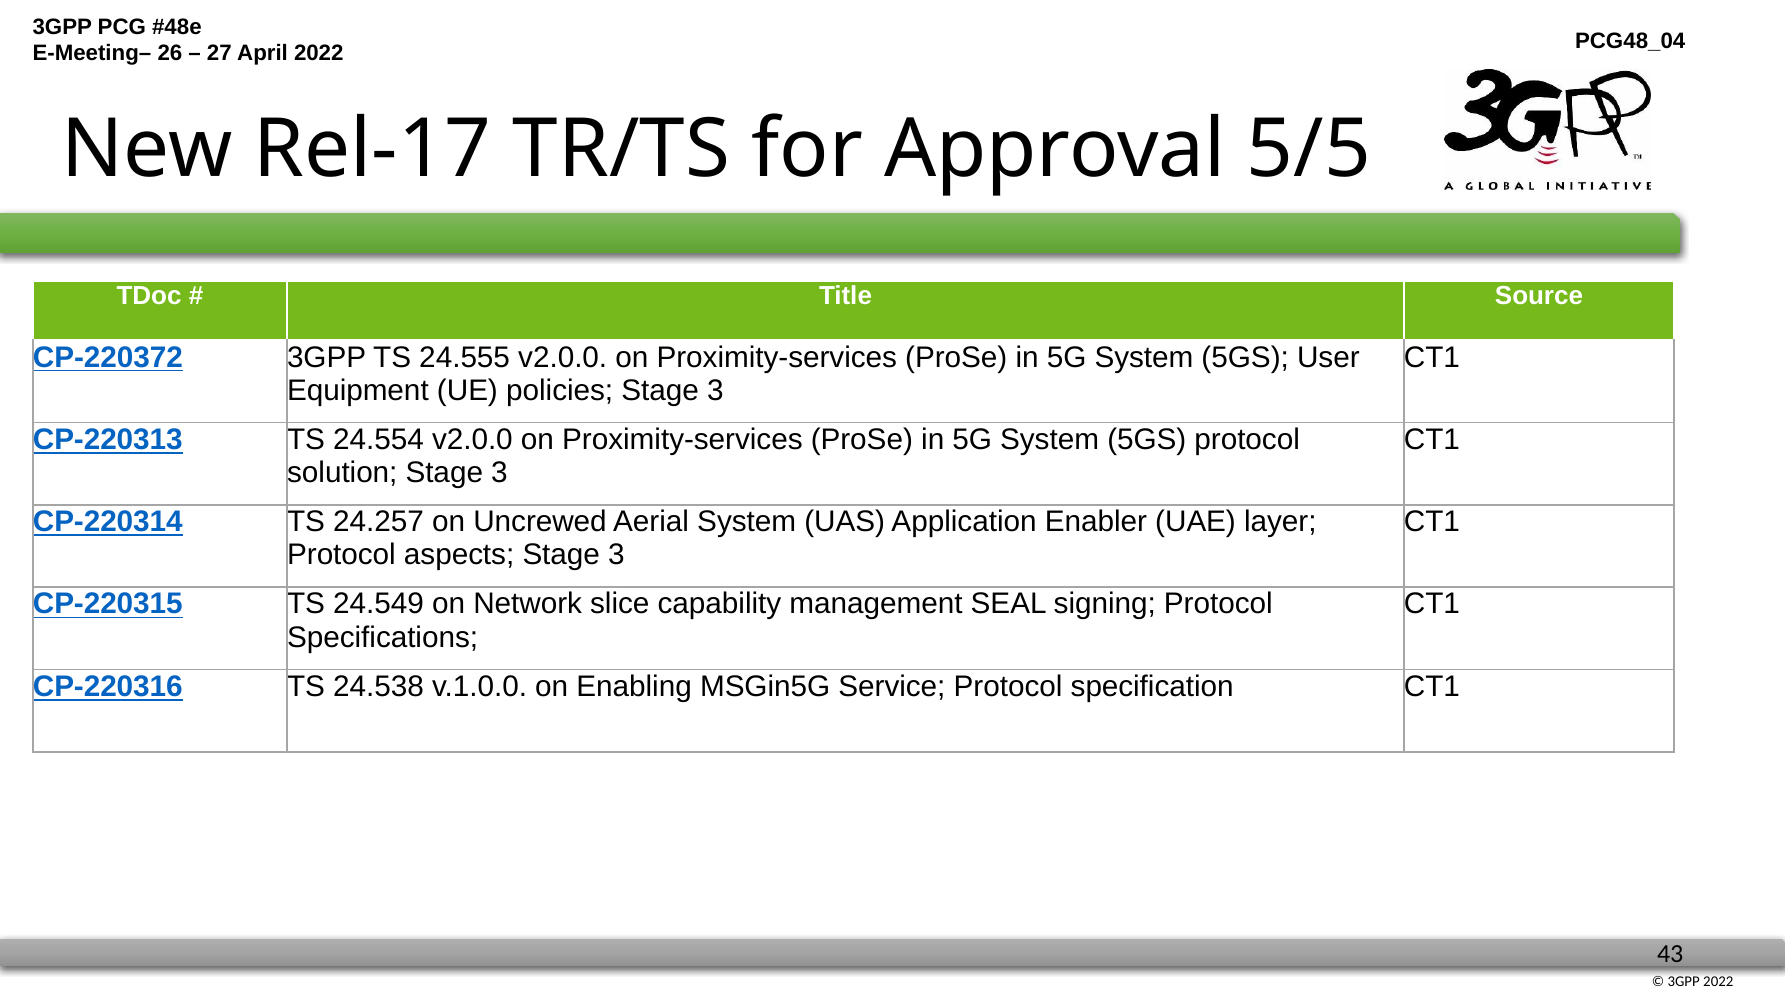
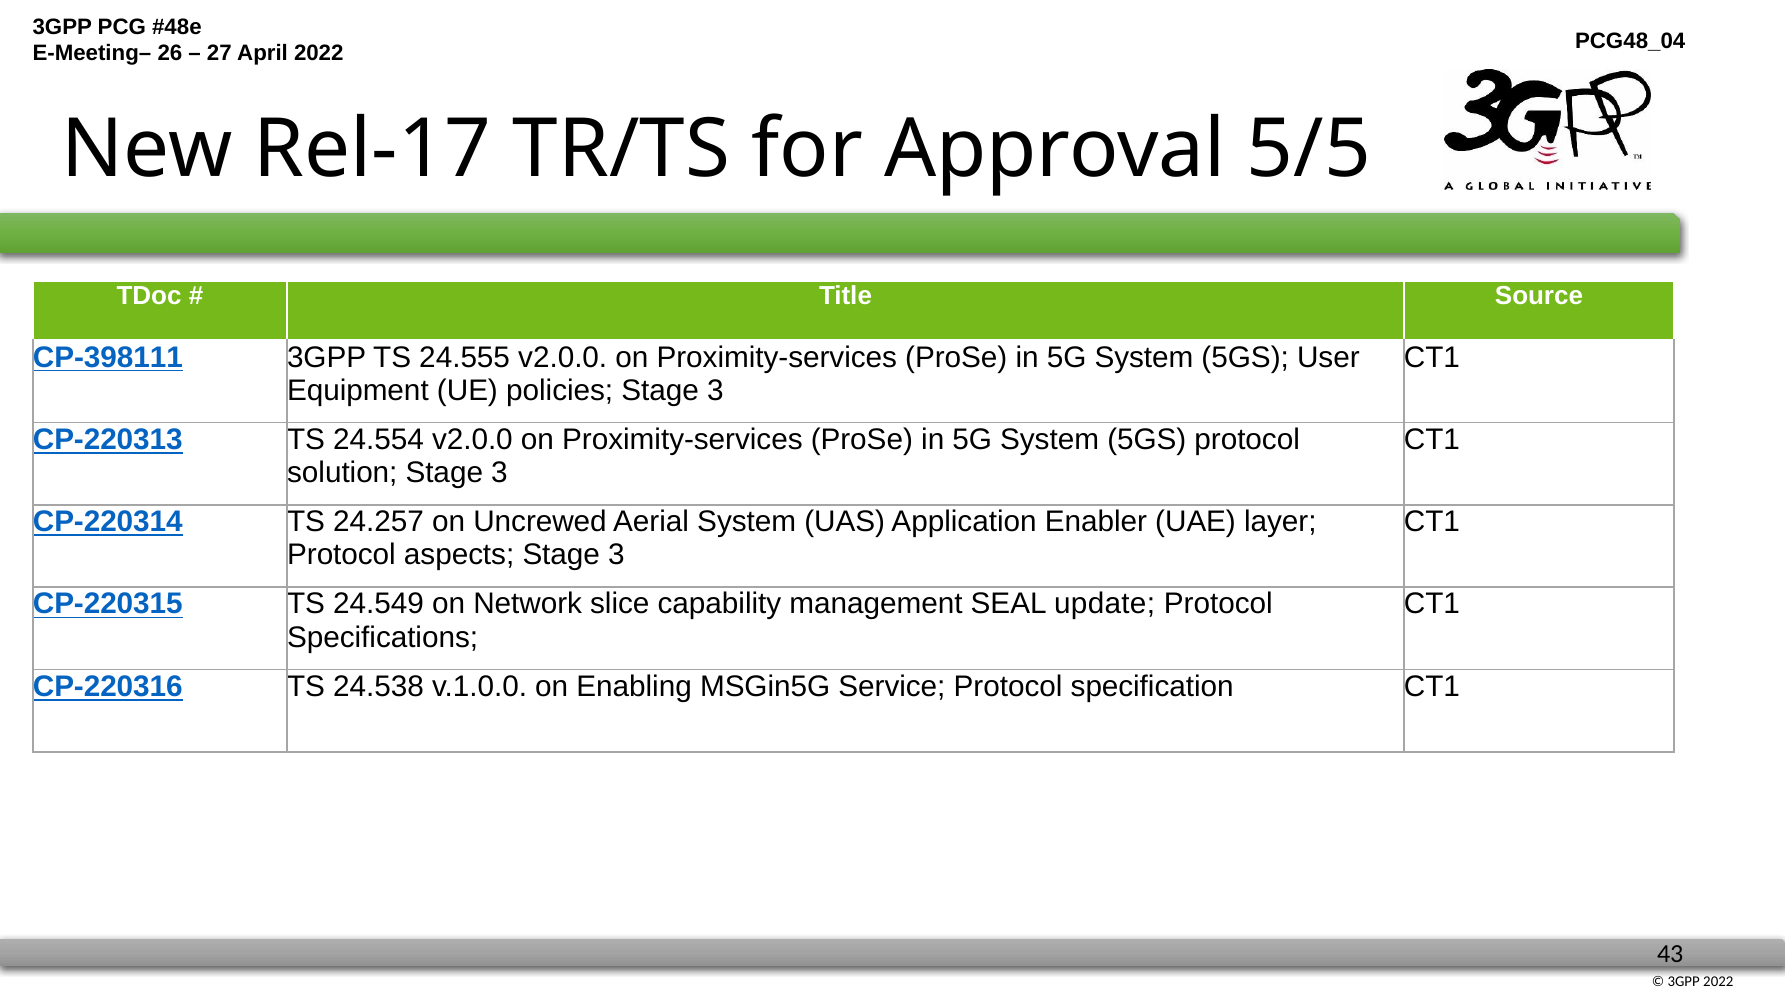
CP-220372: CP-220372 -> CP-398111 (108, 357)
signing: signing -> update (1105, 604)
